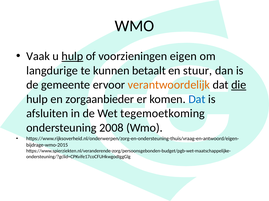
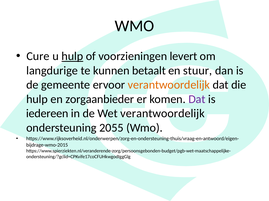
Vaak: Vaak -> Cure (38, 56)
eigen: eigen -> levert (183, 56)
die underline: present -> none (239, 85)
Dat colour: blue -> purple (197, 100)
afsluiten: afsluiten -> iedereen (47, 114)
Wet tegemoetkoming: tegemoetkoming -> verantwoordelijk (163, 114)
2008: 2008 -> 2055 (111, 128)
